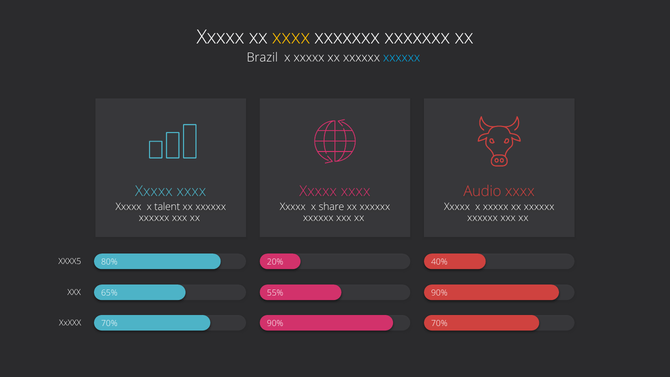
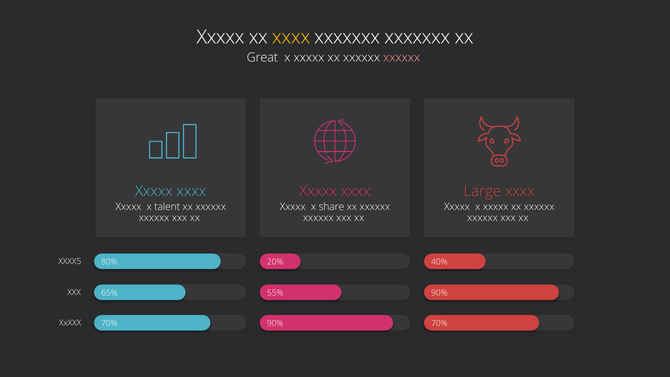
Brazil: Brazil -> Great (262, 58)
xxxxxx colour: light blue -> pink (402, 58)
Audio: Audio -> Large (482, 191)
